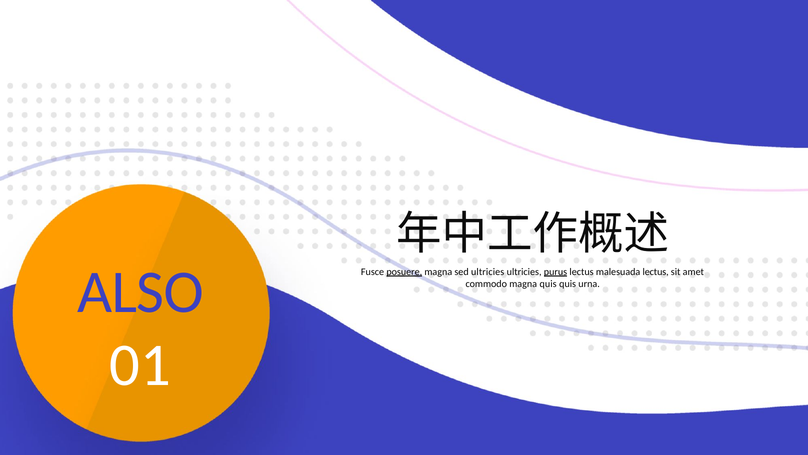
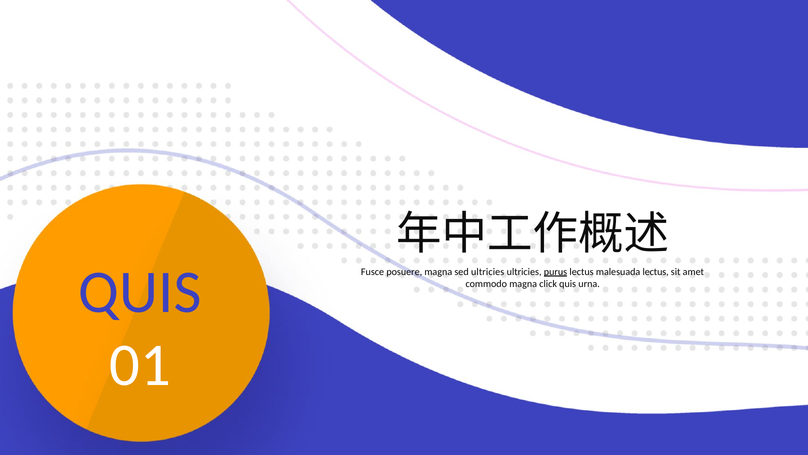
posuere underline: present -> none (404, 271)
ALSO: ALSO -> QUIS (140, 292)
magna quis: quis -> click (548, 283)
